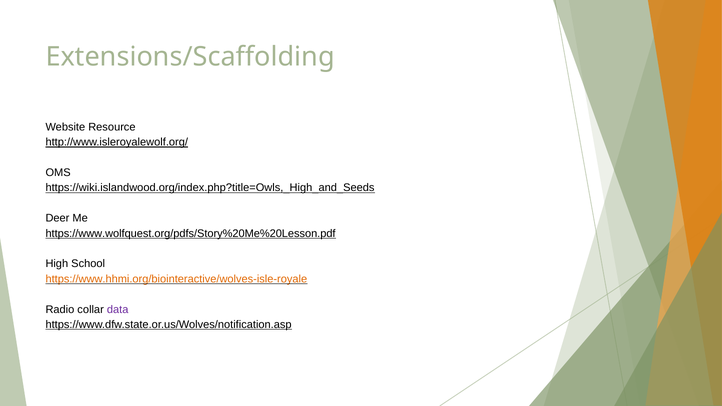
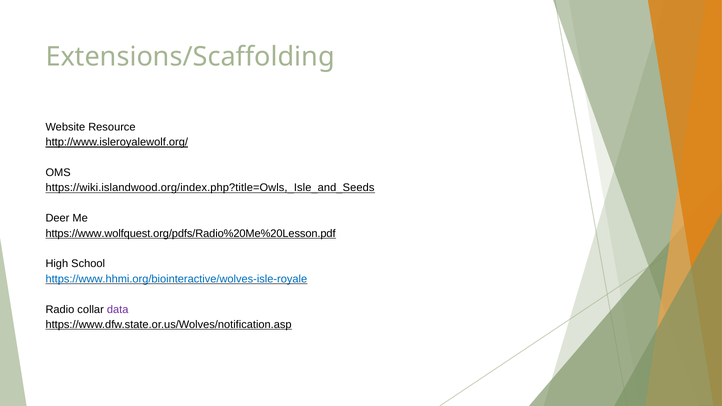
https://wiki.islandwood.org/index.php?title=Owls,_High_and_Seeds: https://wiki.islandwood.org/index.php?title=Owls,_High_and_Seeds -> https://wiki.islandwood.org/index.php?title=Owls,_Isle_and_Seeds (210, 188)
https://www.wolfquest.org/pdfs/Story%20Me%20Lesson.pdf: https://www.wolfquest.org/pdfs/Story%20Me%20Lesson.pdf -> https://www.wolfquest.org/pdfs/Radio%20Me%20Lesson.pdf (191, 233)
https://www.hhmi.org/biointeractive/wolves-isle-royale colour: orange -> blue (176, 279)
